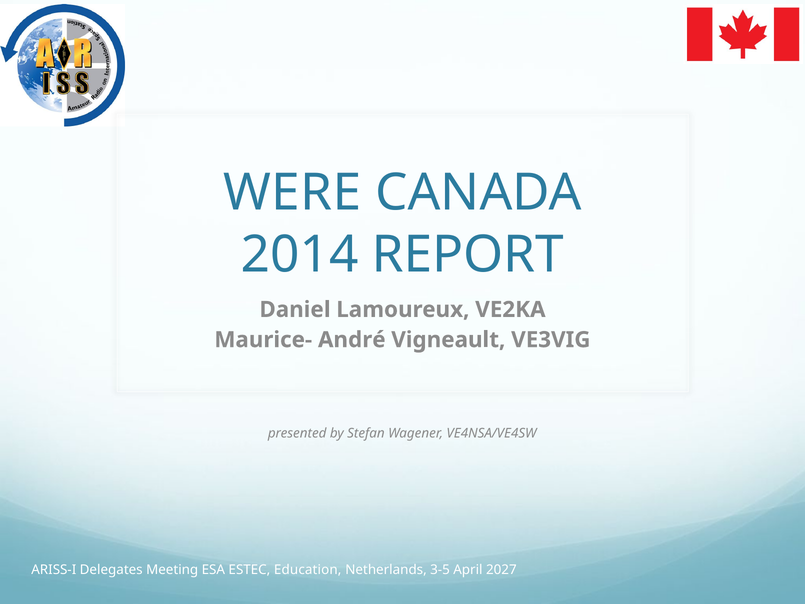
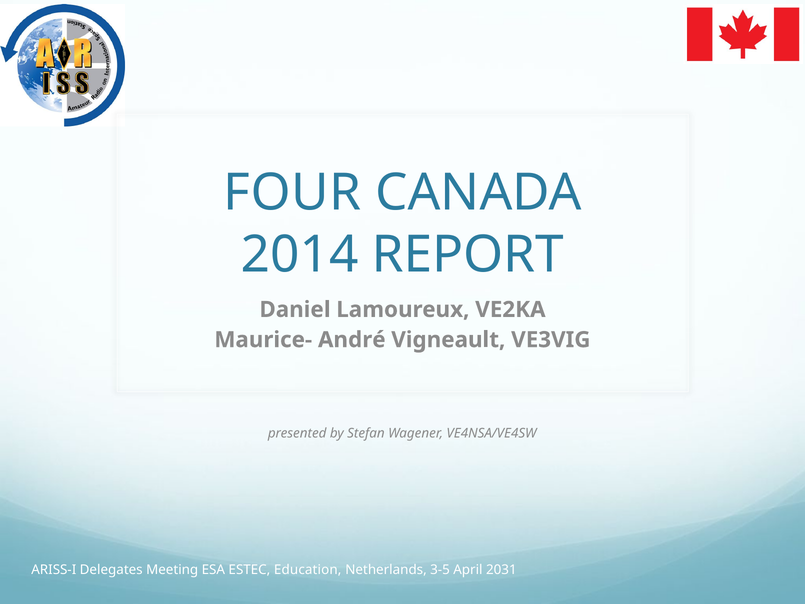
WERE: WERE -> FOUR (292, 193)
2027: 2027 -> 2031 (501, 569)
